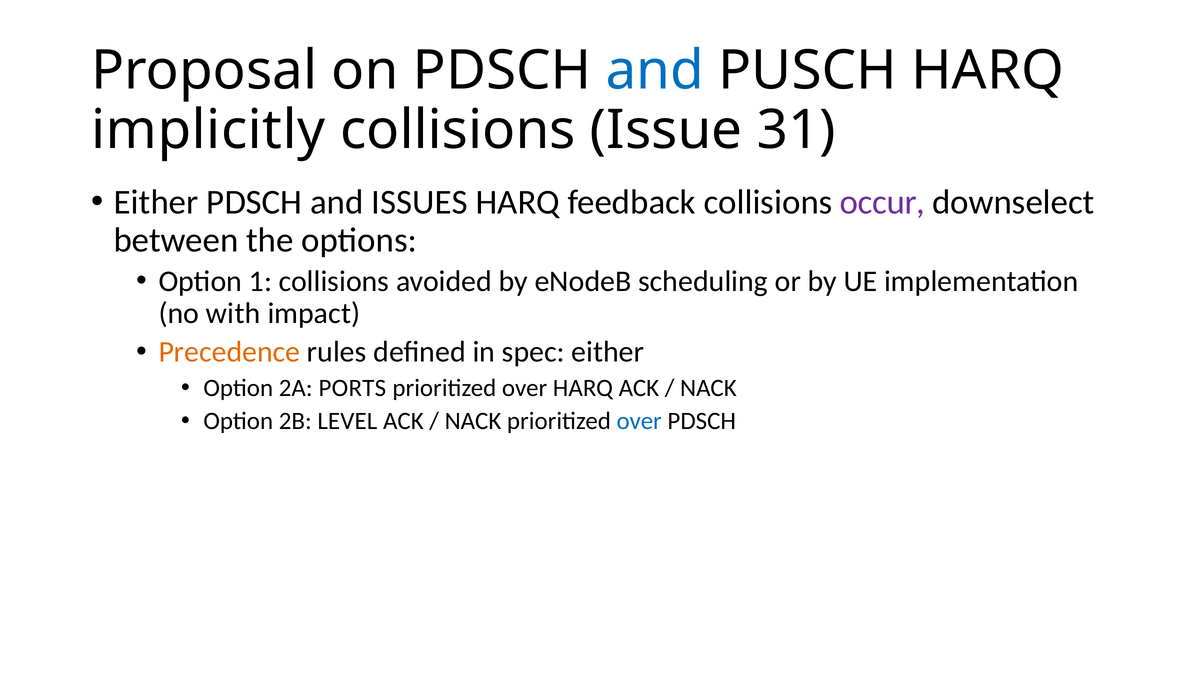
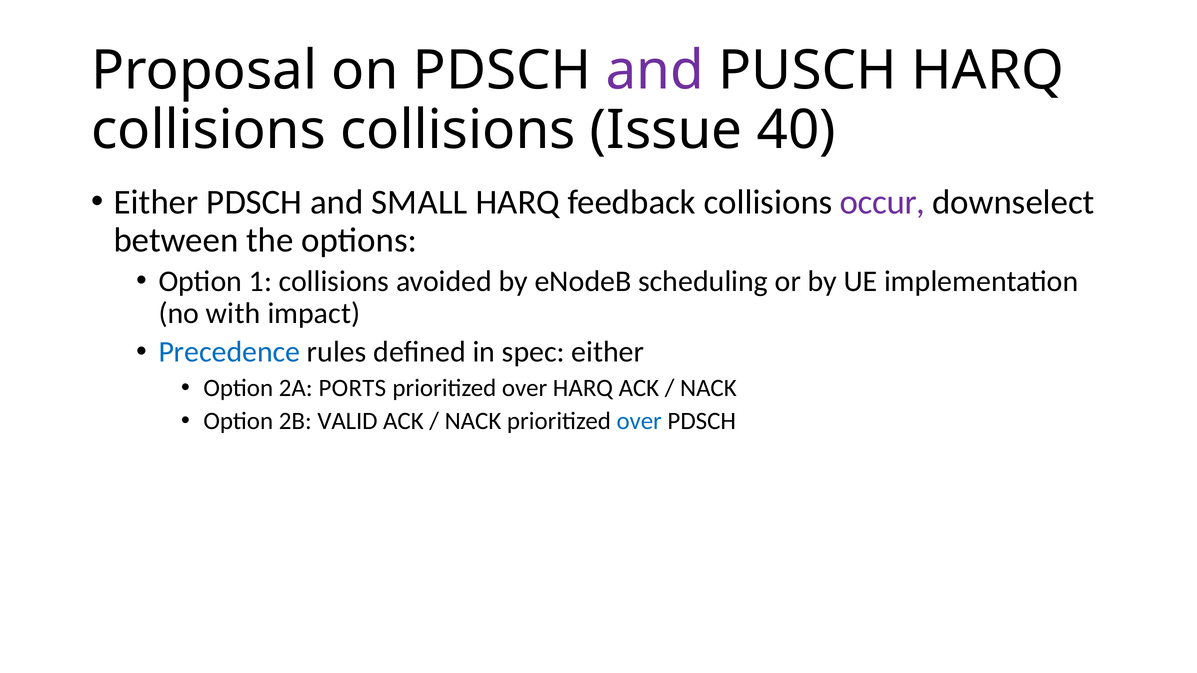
and colour: blue -> purple (655, 71)
implicitly: implicitly -> collisions (209, 130)
31: 31 -> 40 (796, 130)
ISSUES: ISSUES -> SMALL (419, 202)
Precedence colour: orange -> blue (229, 352)
LEVEL: LEVEL -> VALID (347, 421)
